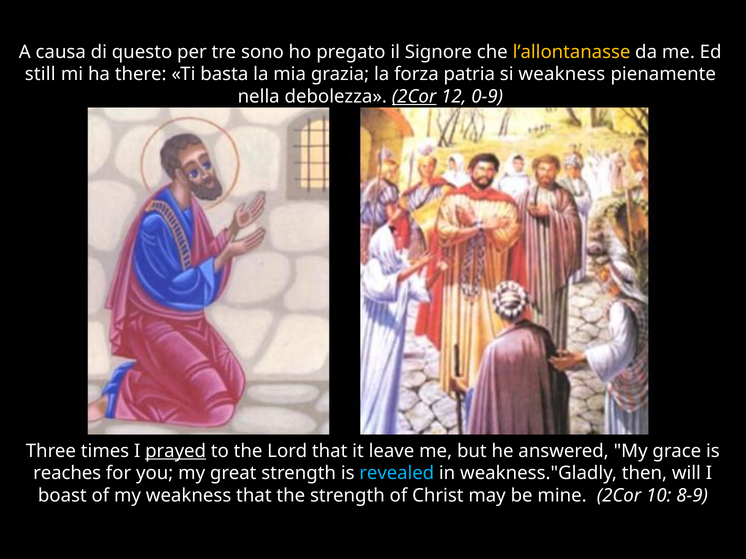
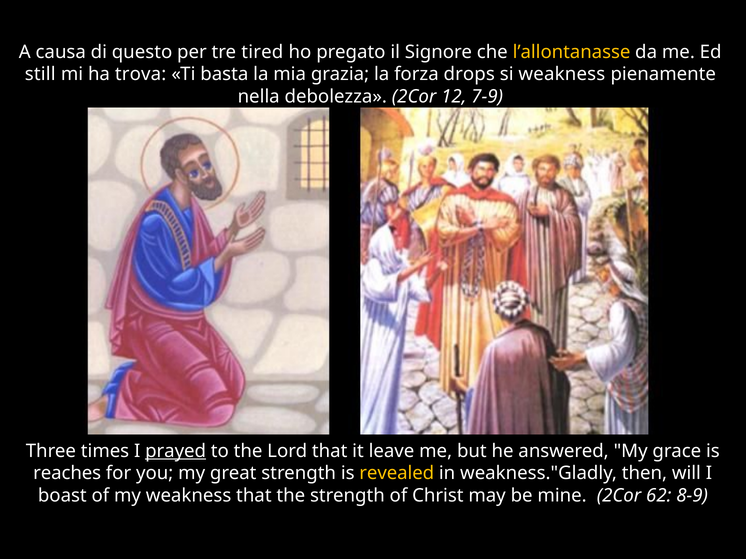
sono: sono -> tired (262, 52)
there: there -> trova (141, 74)
patria: patria -> drops (469, 74)
2Cor underline: present -> none (414, 97)
0-9: 0-9 -> 7-9 (487, 97)
revealed colour: light blue -> yellow (397, 474)
10: 10 -> 62 (659, 496)
